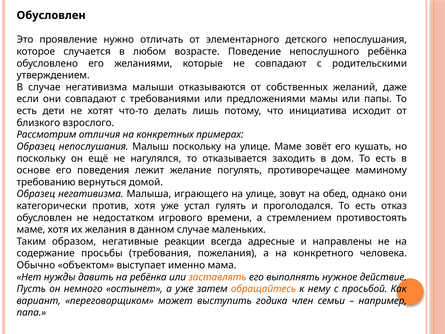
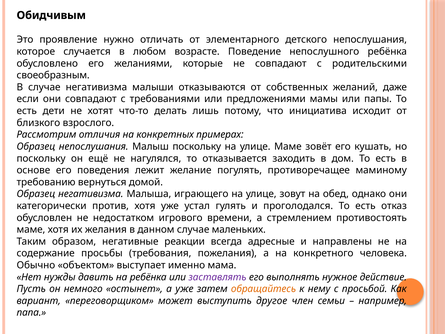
Обусловлен: Обусловлен -> Обидчивым (51, 15)
утверждением: утверждением -> своеобразным (53, 75)
заставлять colour: orange -> purple (217, 277)
годика: годика -> другое (272, 301)
